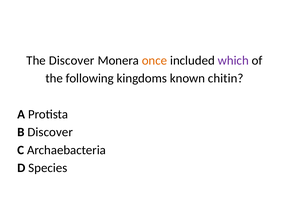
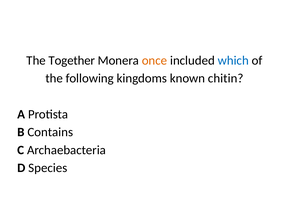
The Discover: Discover -> Together (72, 61)
which colour: purple -> blue (233, 61)
B Discover: Discover -> Contains (50, 133)
